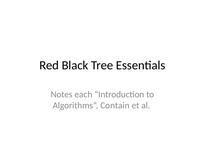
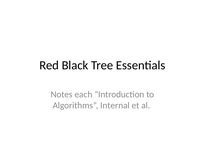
Contain: Contain -> Internal (115, 105)
